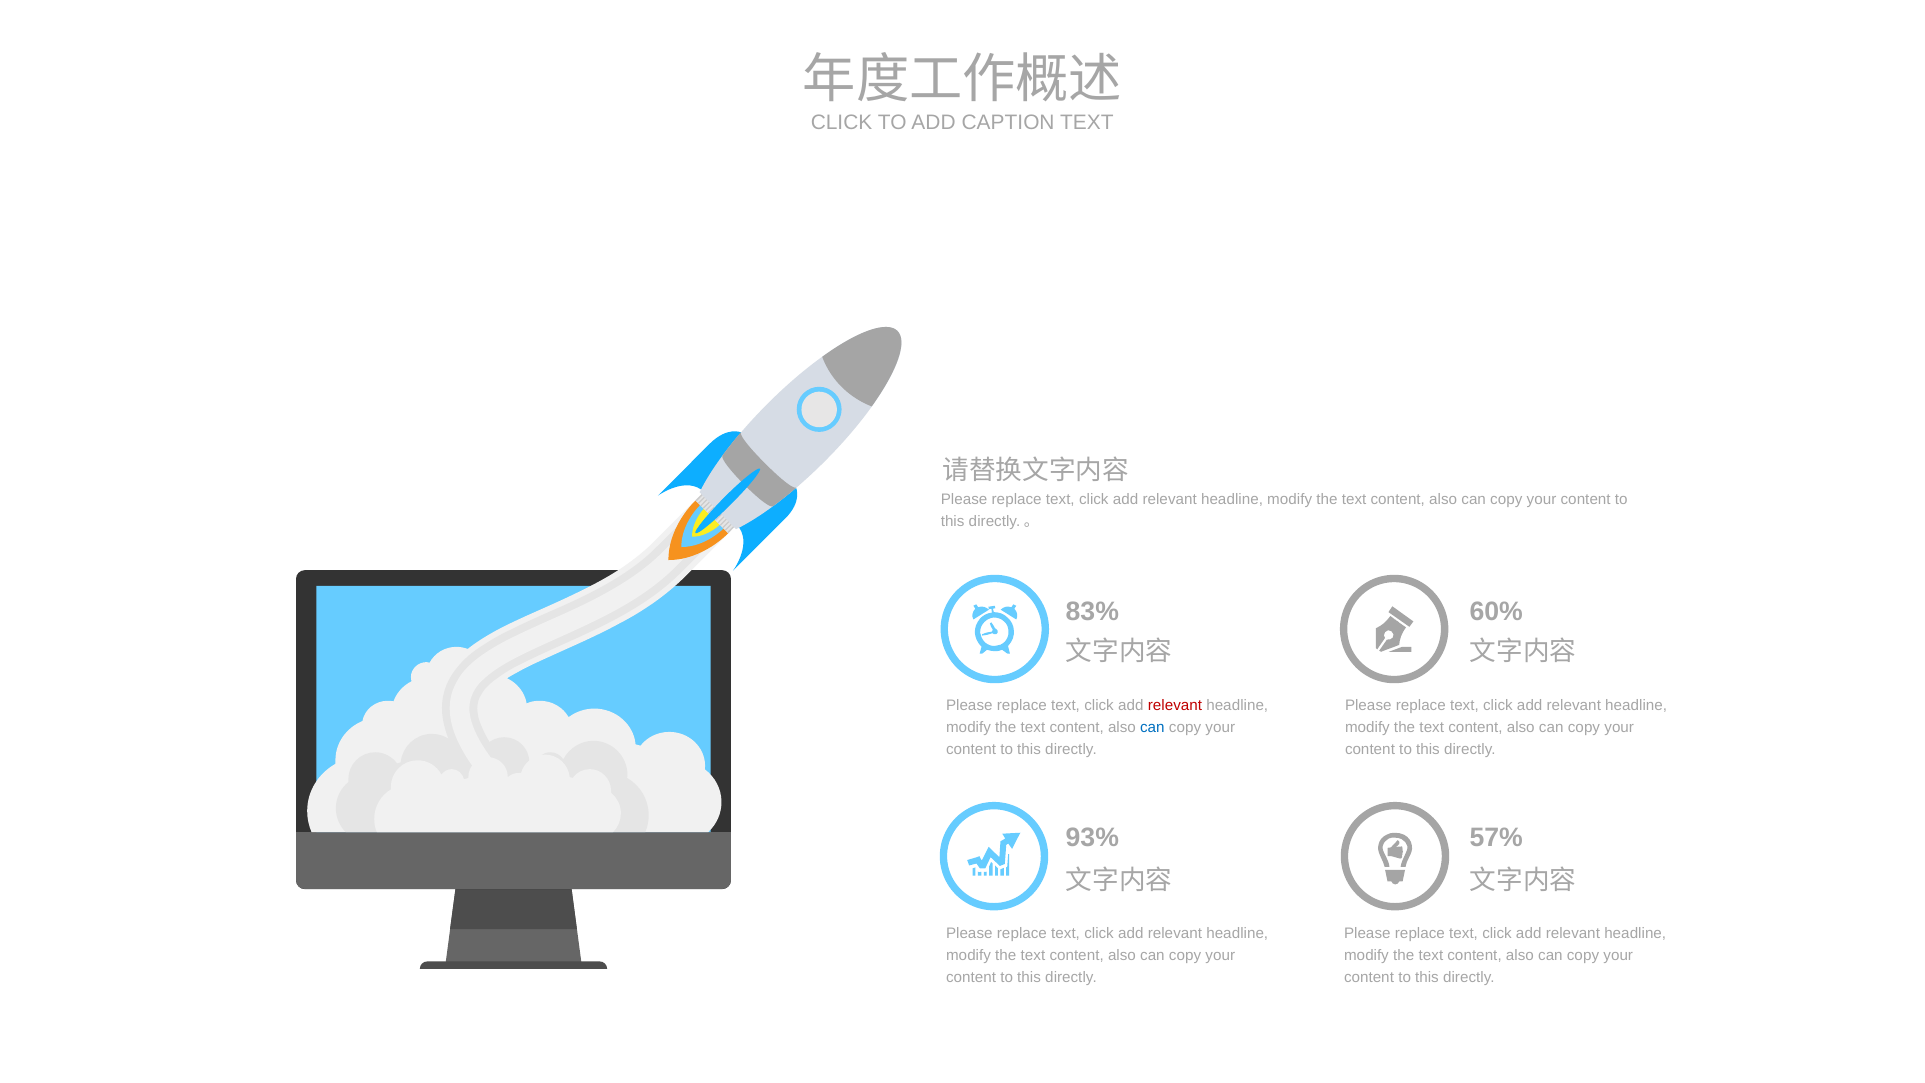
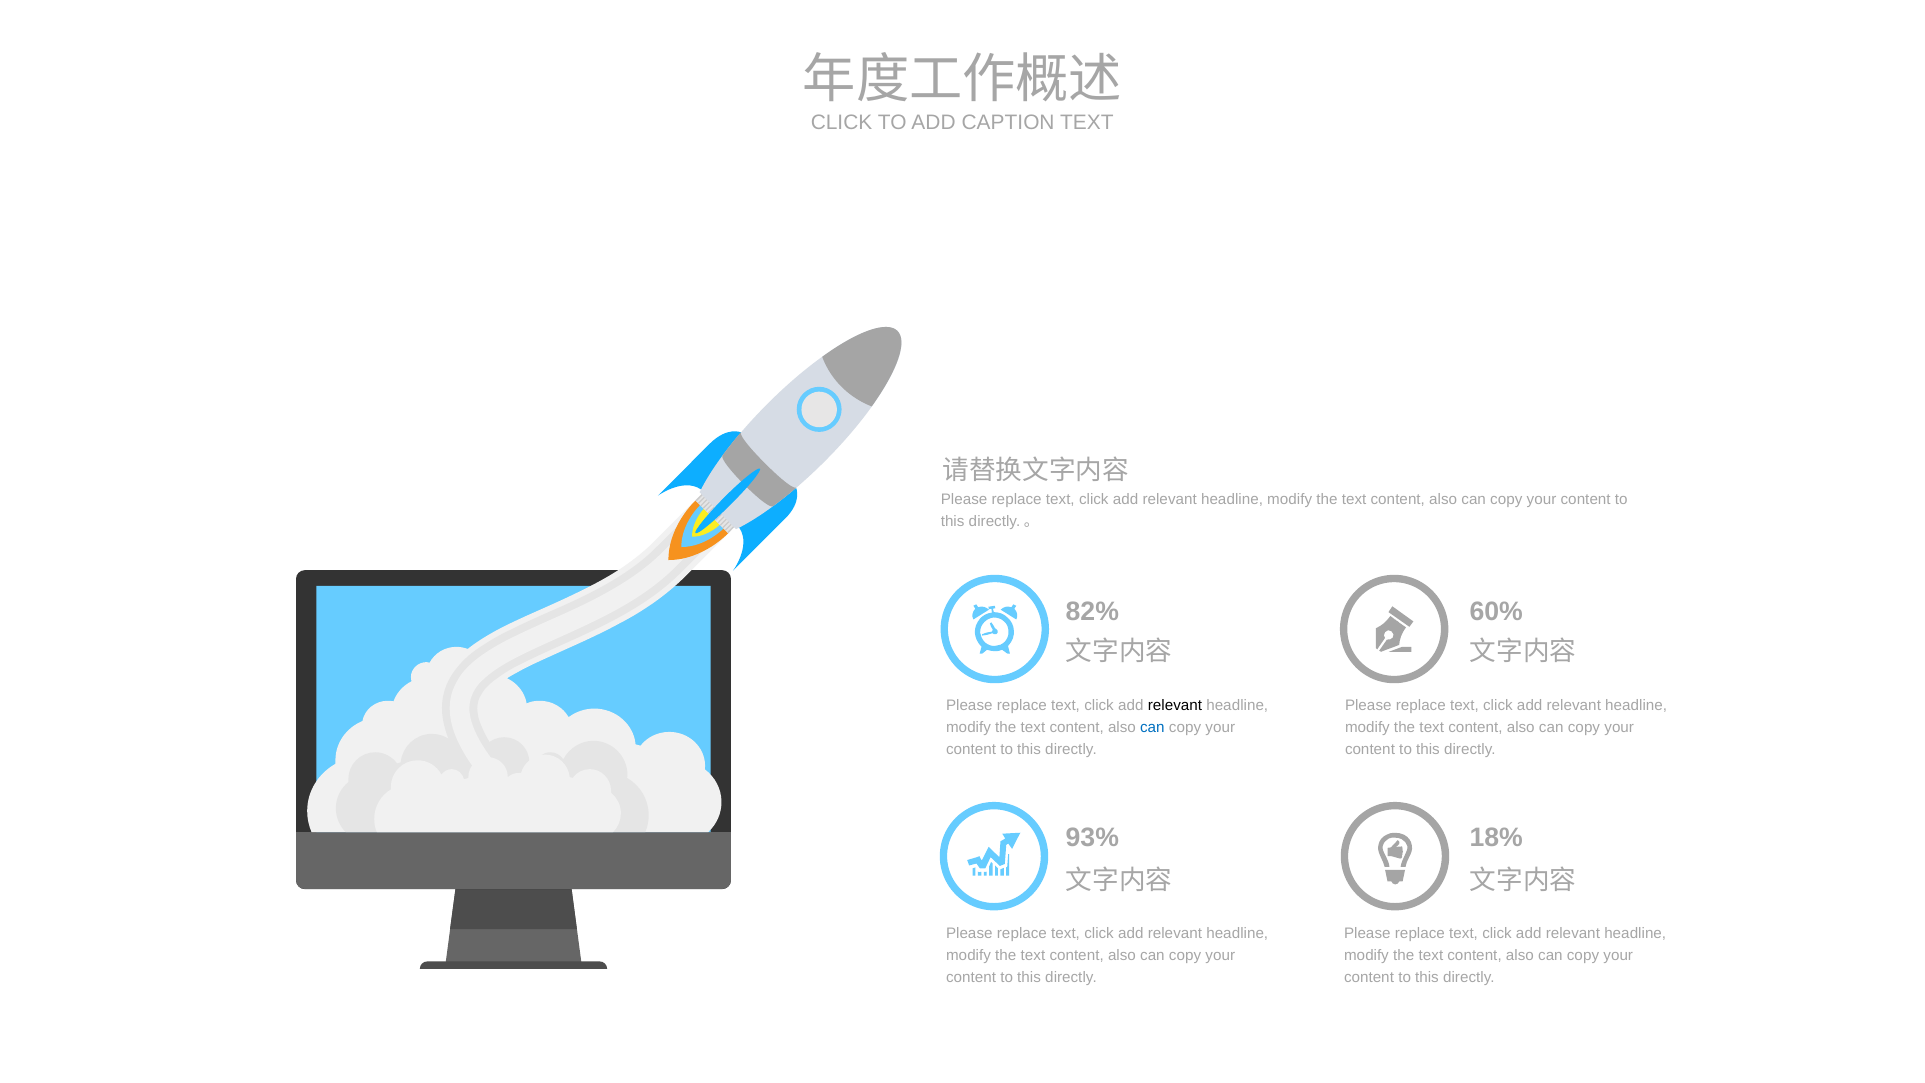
83%: 83% -> 82% (1092, 611)
relevant colour: red -> black (1175, 705)
57%: 57% -> 18% (1496, 837)
